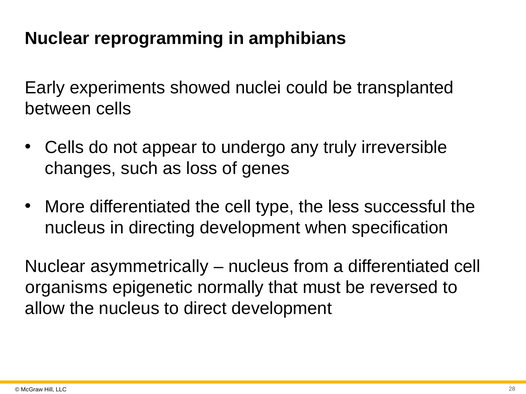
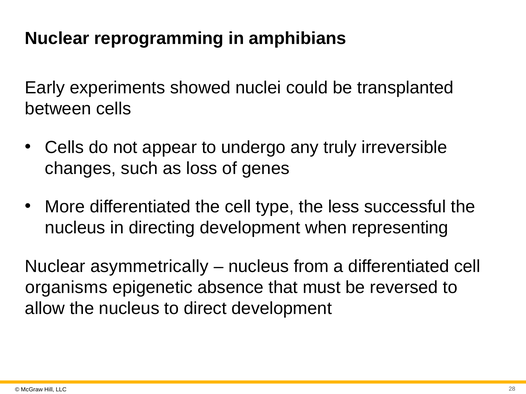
specification: specification -> representing (400, 228)
normally: normally -> absence (231, 288)
